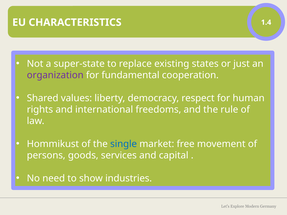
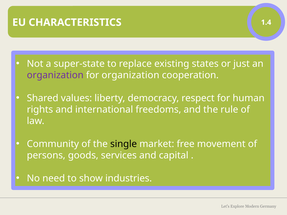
for fundamental: fundamental -> organization (130, 75)
Hommikust: Hommikust -> Community (53, 144)
single colour: blue -> black (124, 144)
